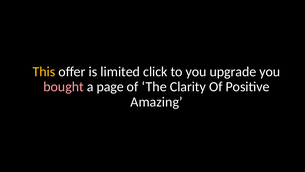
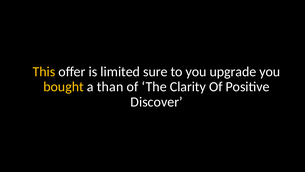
click: click -> sure (155, 72)
bought colour: pink -> yellow (64, 87)
page: page -> than (110, 87)
Amazing: Amazing -> Discover (157, 102)
